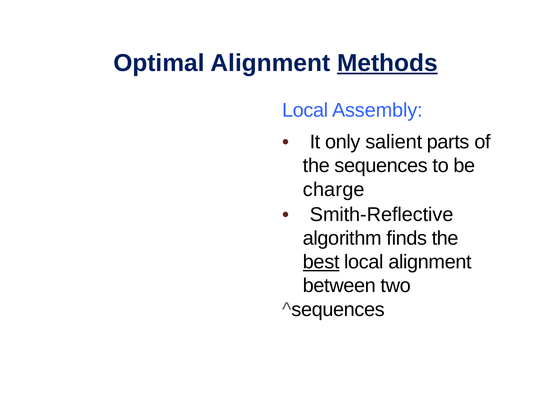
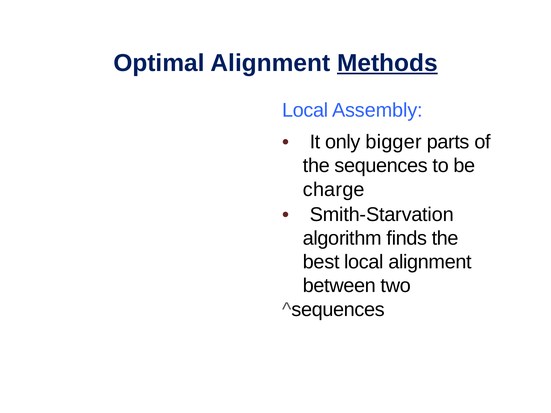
salient: salient -> bigger (394, 142)
Smith-Reflective: Smith-Reflective -> Smith-Starvation (382, 215)
best underline: present -> none (321, 262)
